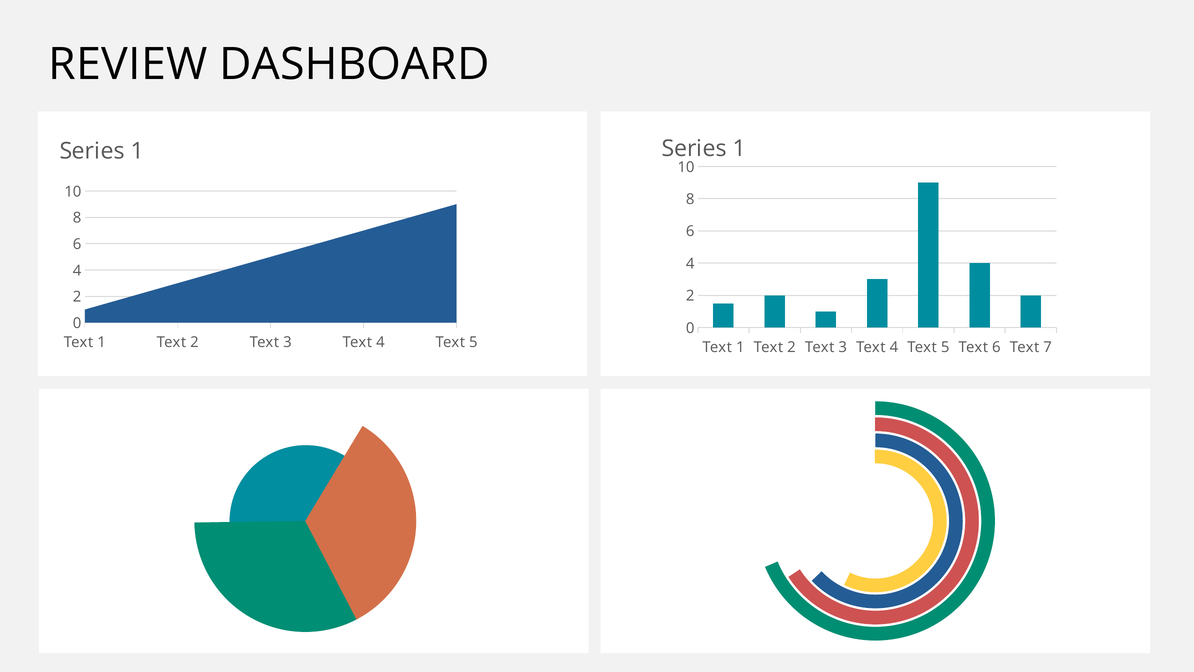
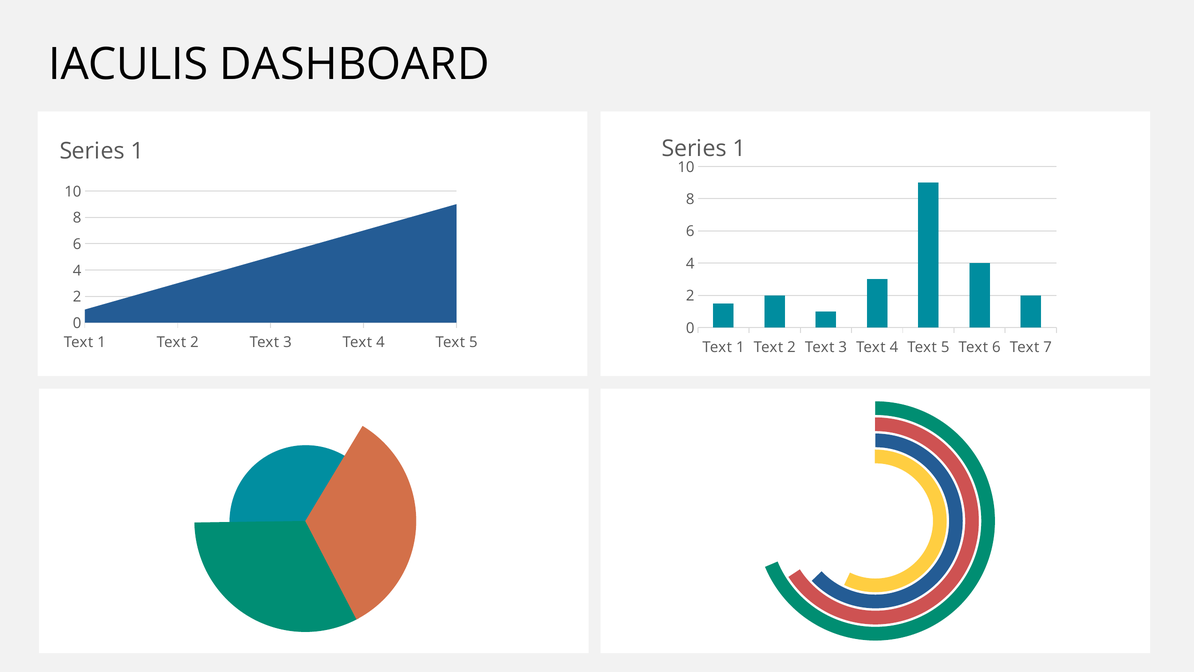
REVIEW: REVIEW -> IACULIS (128, 65)
